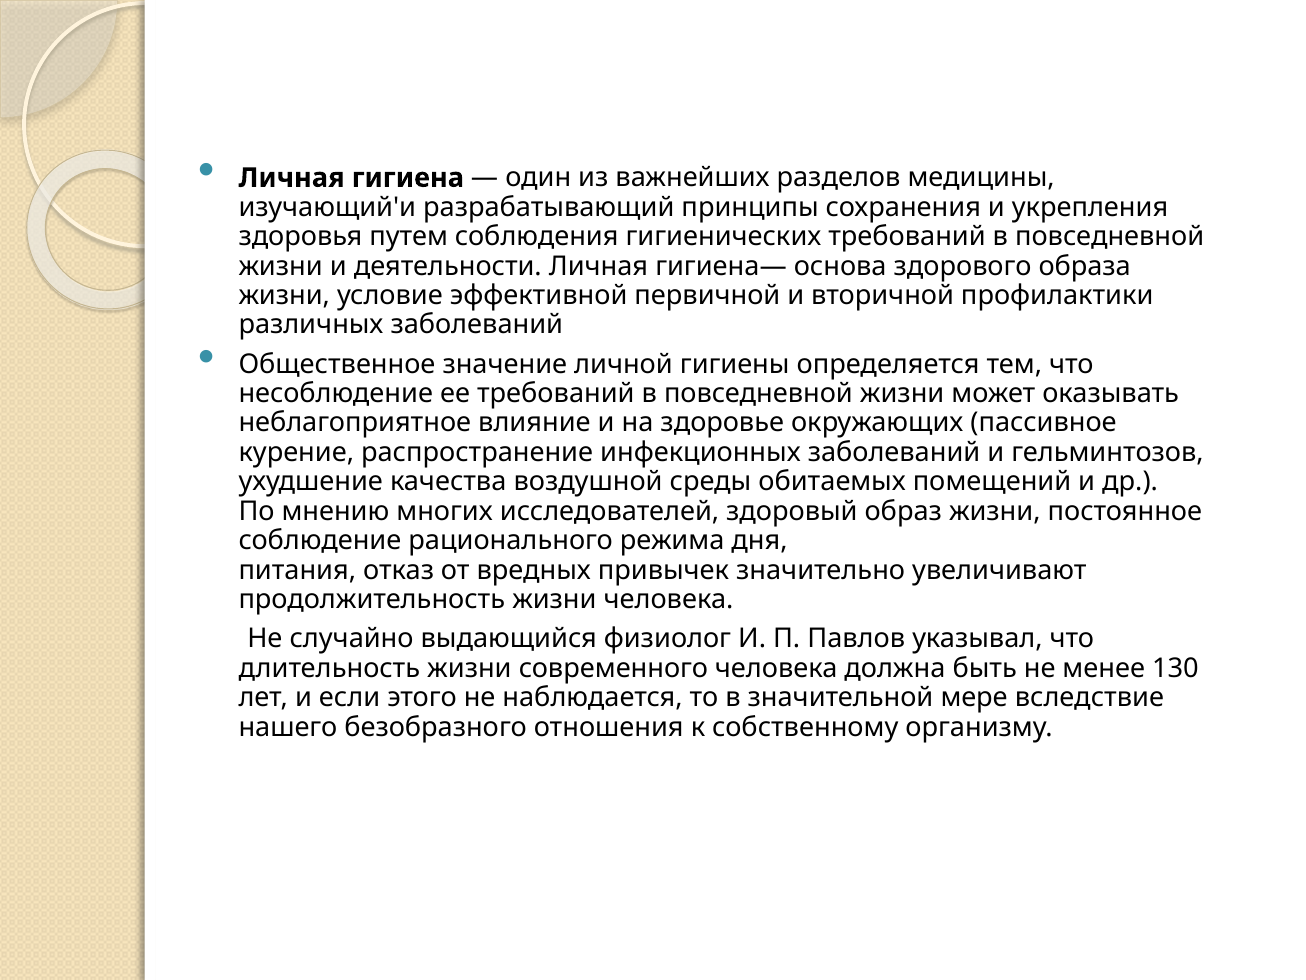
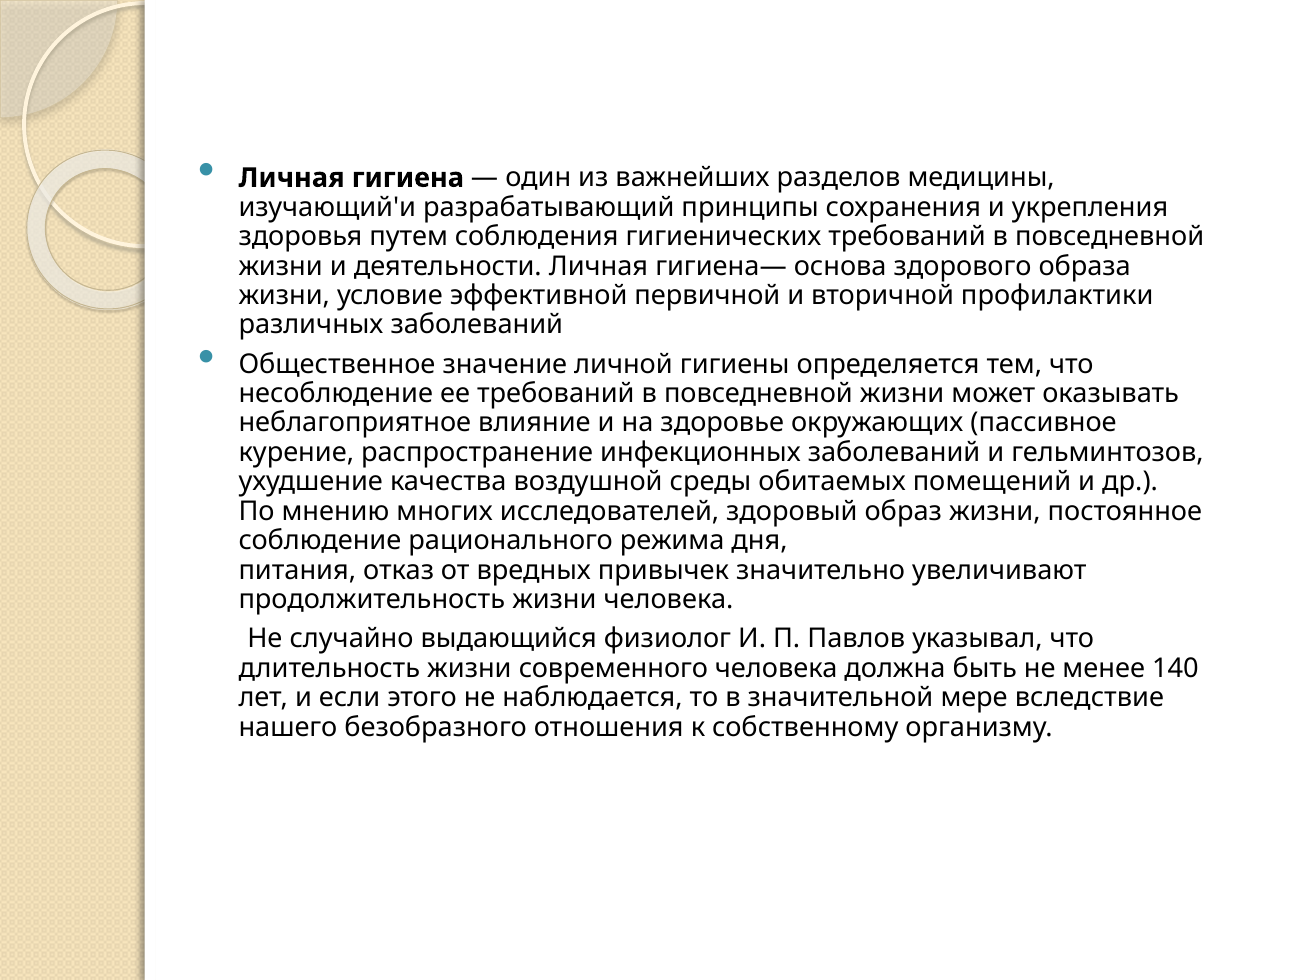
130: 130 -> 140 (1175, 668)
